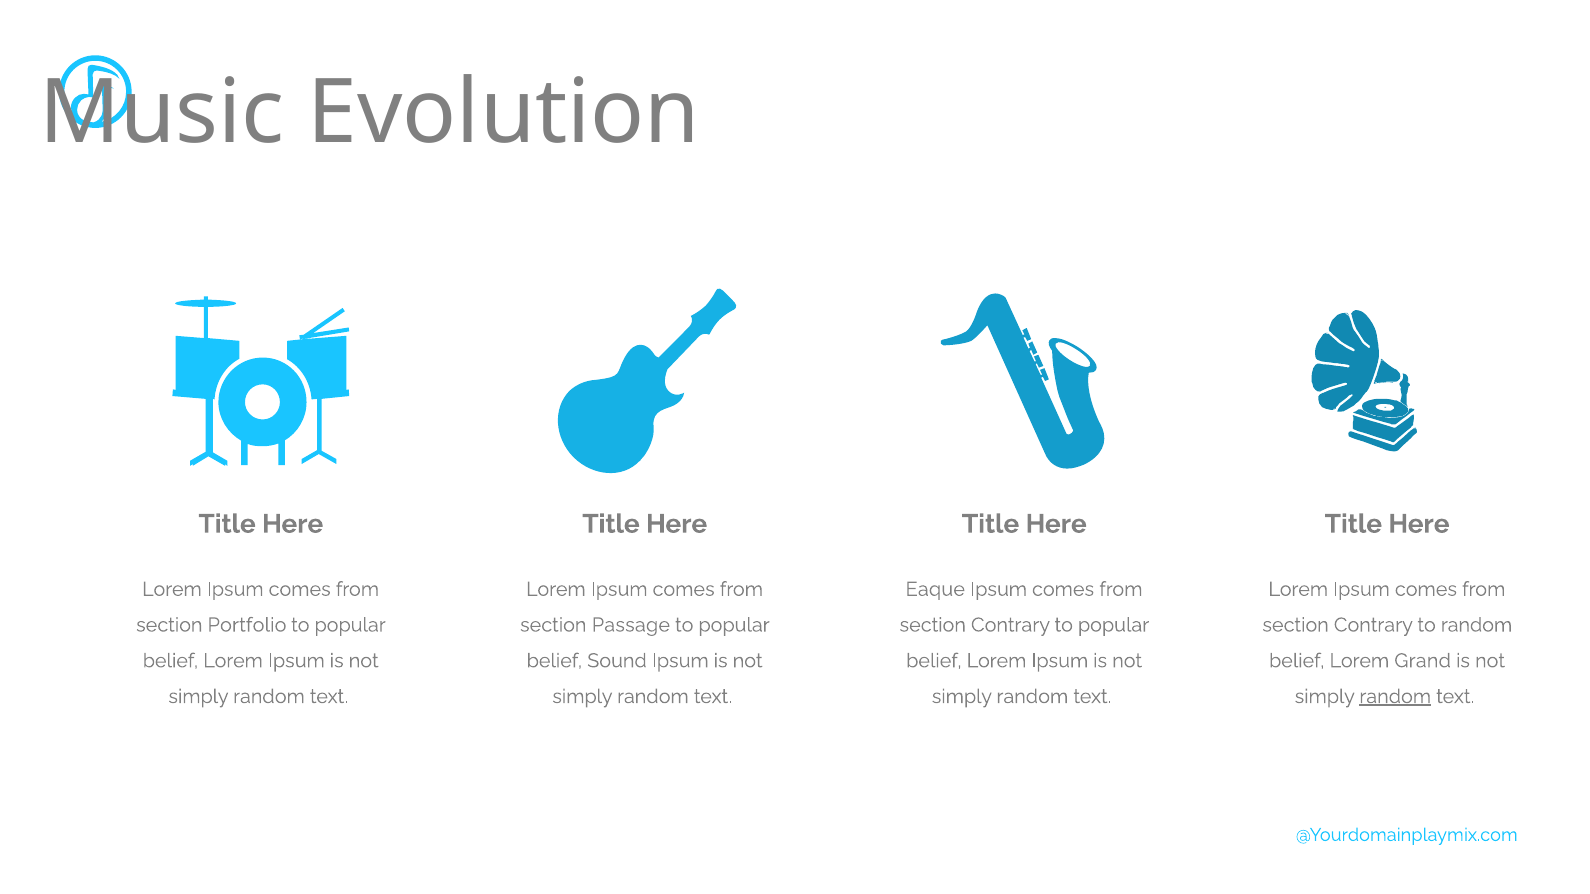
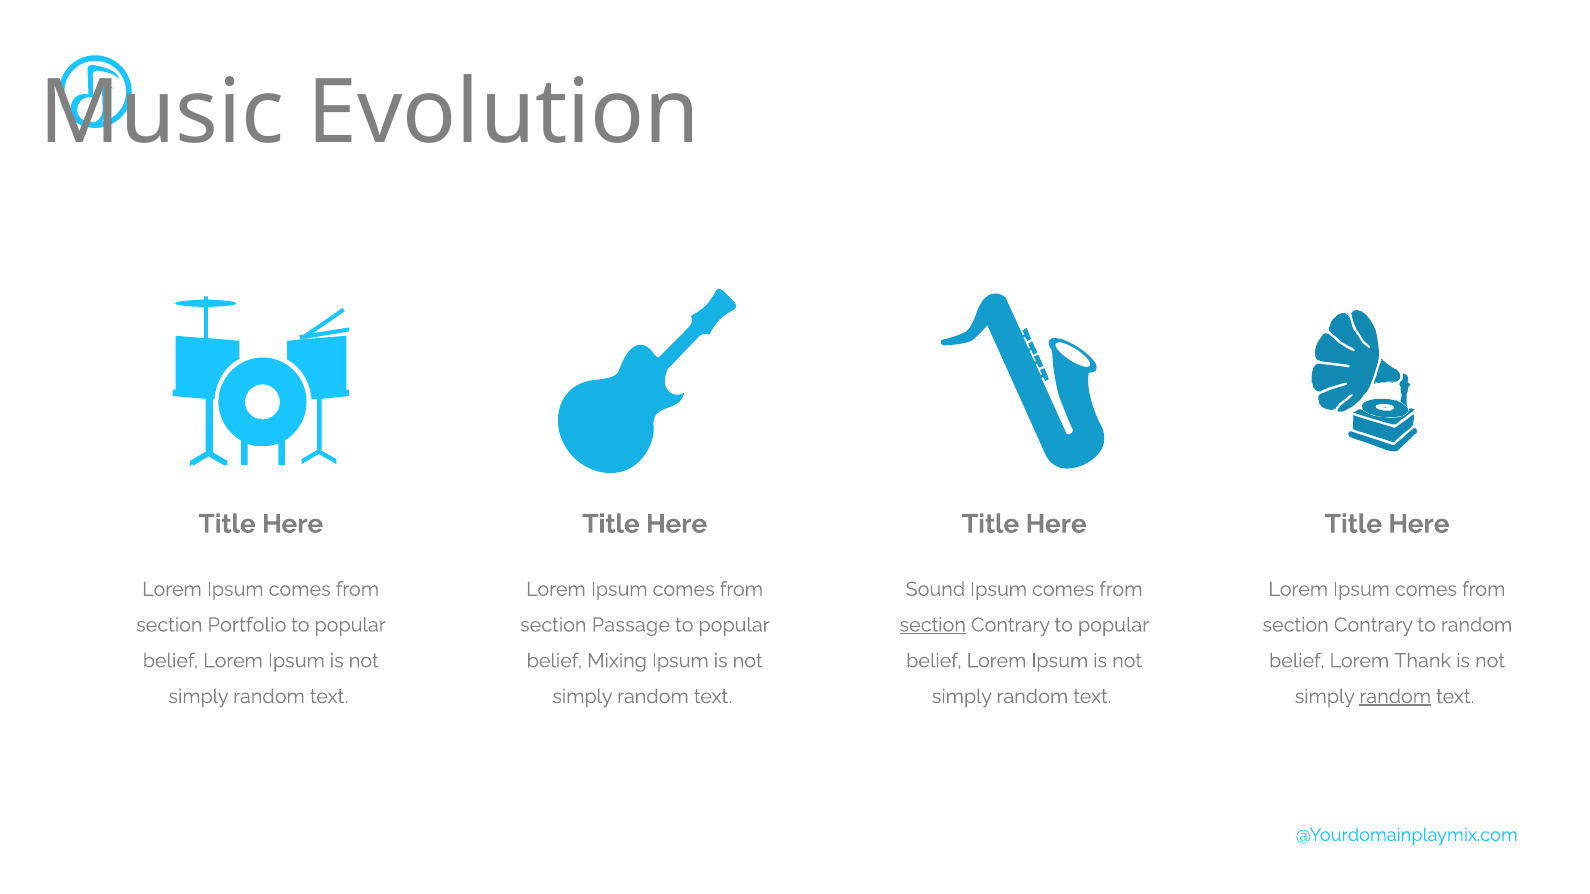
Eaque: Eaque -> Sound (935, 589)
section underline: none -> present (933, 625)
Sound: Sound -> Mixing (617, 661)
Grand: Grand -> Thank (1423, 661)
